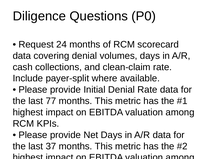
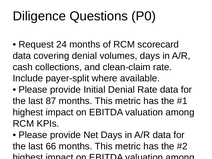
77: 77 -> 87 (51, 101)
37: 37 -> 66 (51, 146)
